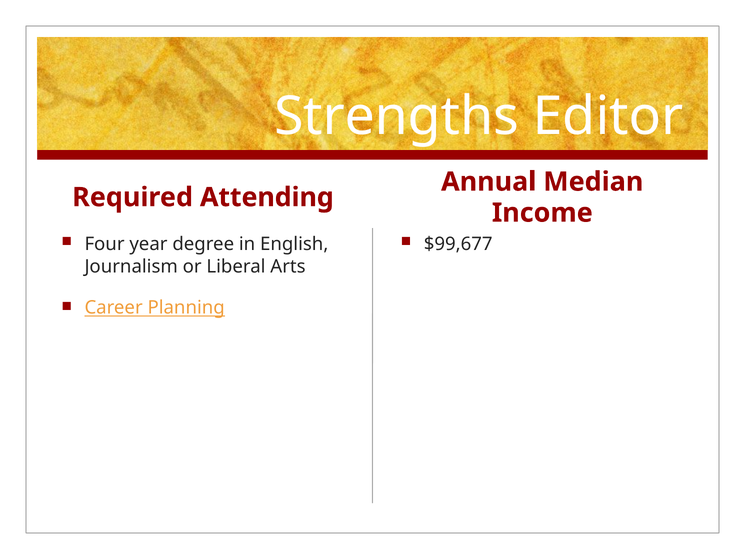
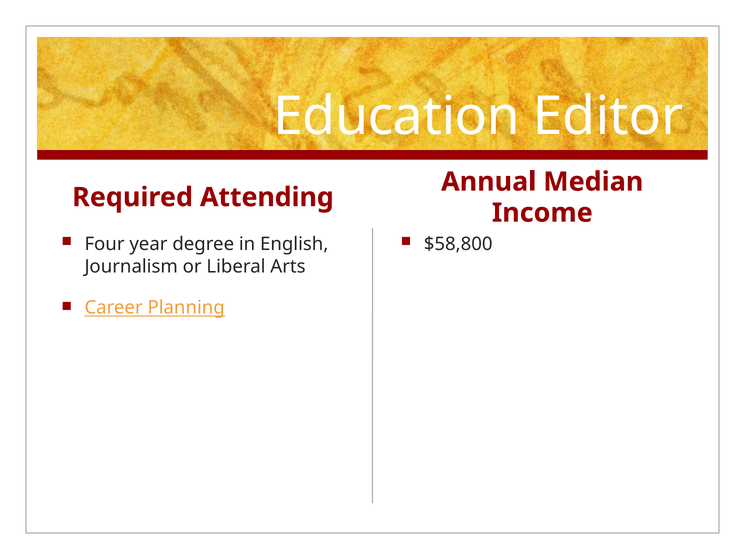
Strengths: Strengths -> Education (397, 116)
$99,677: $99,677 -> $58,800 (458, 244)
